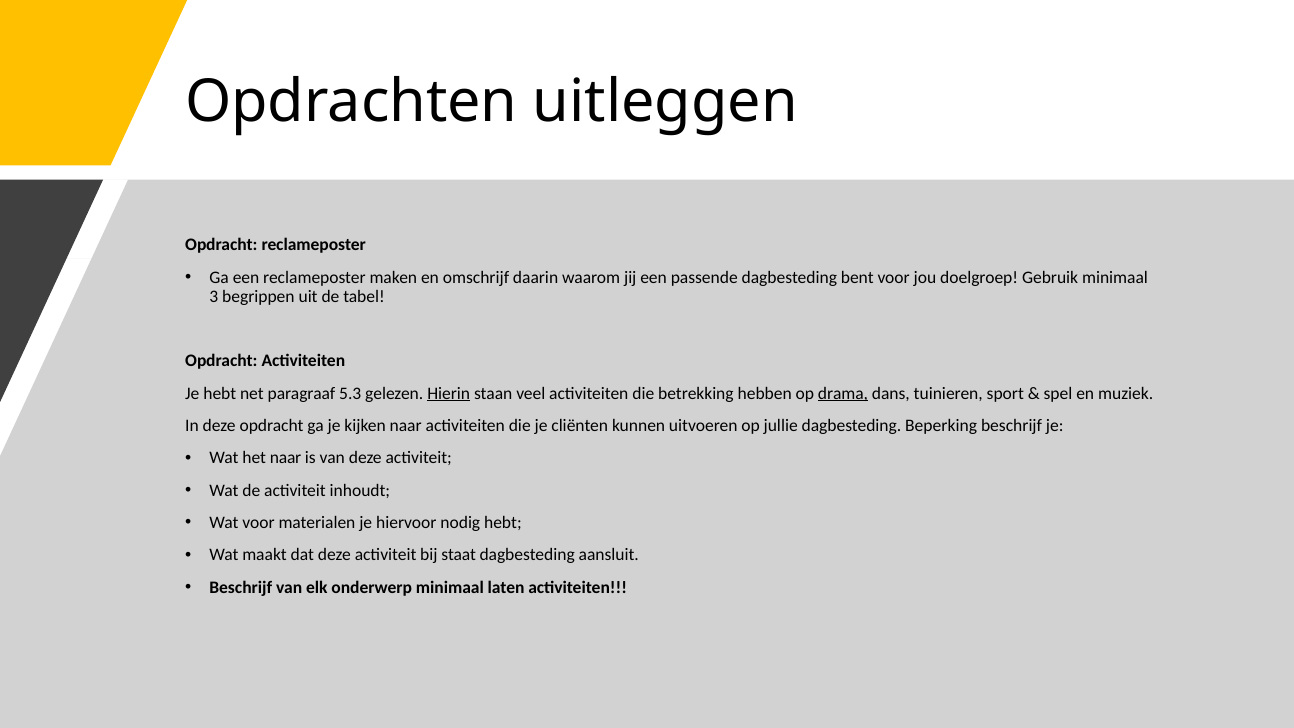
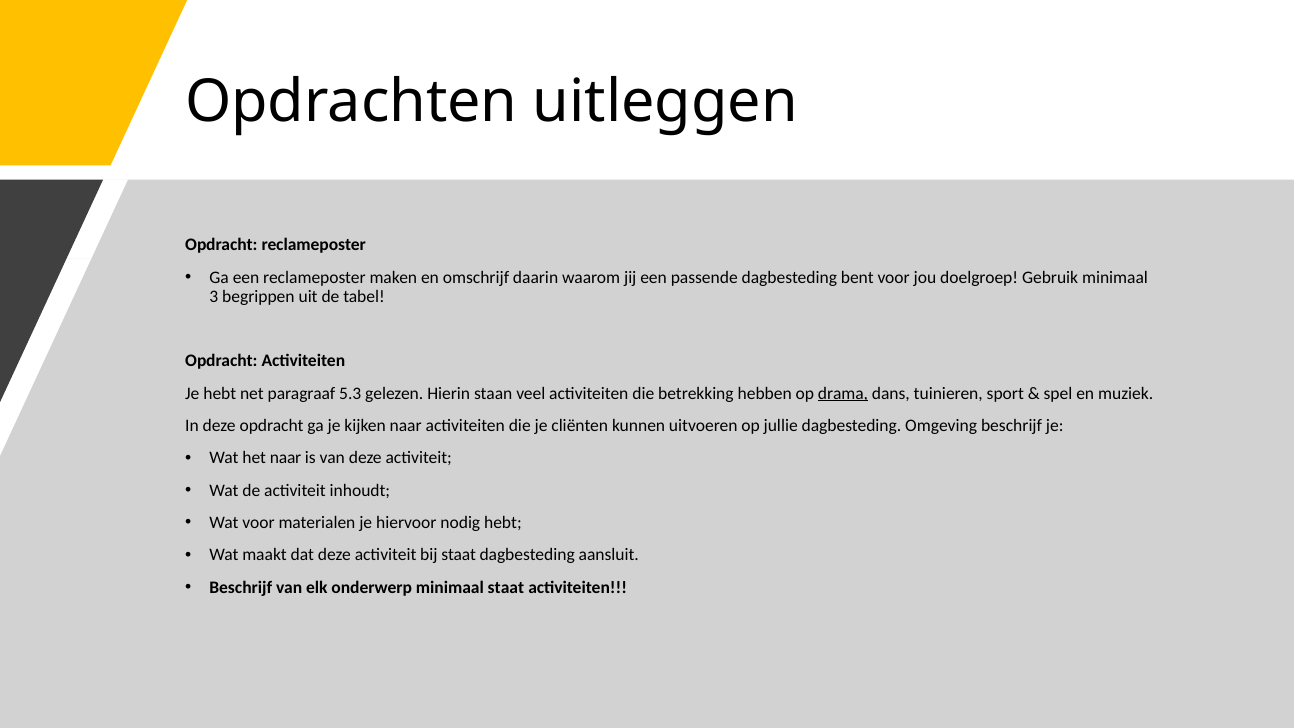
Hierin underline: present -> none (449, 393)
Beperking: Beperking -> Omgeving (941, 426)
minimaal laten: laten -> staat (506, 587)
